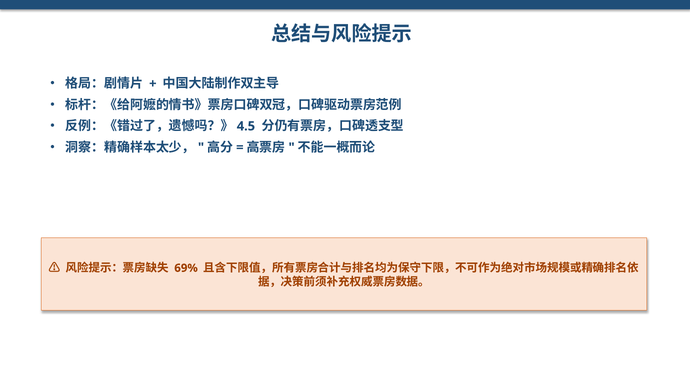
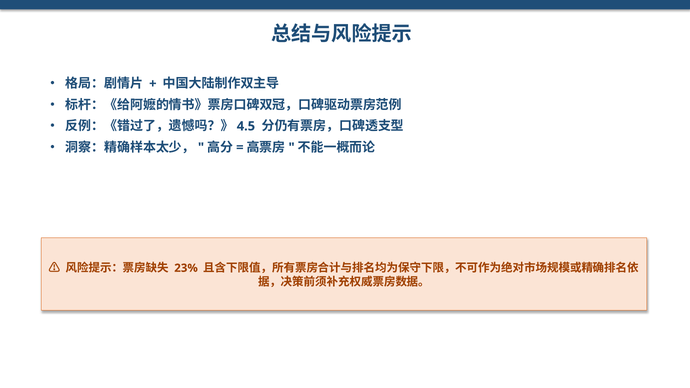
69%: 69% -> 23% (186, 268)
